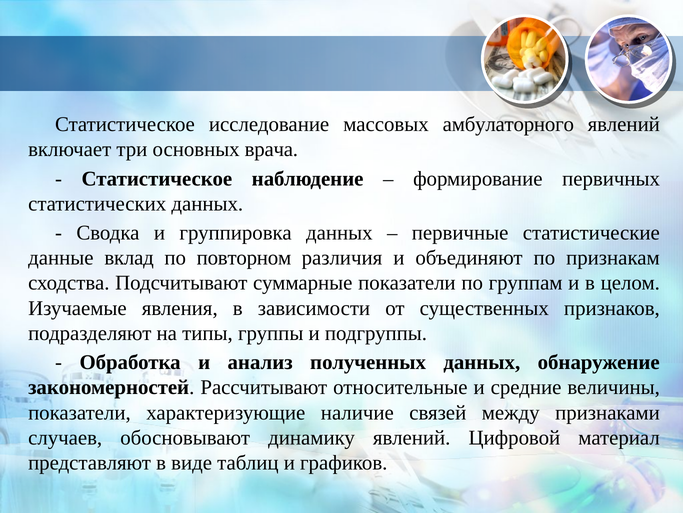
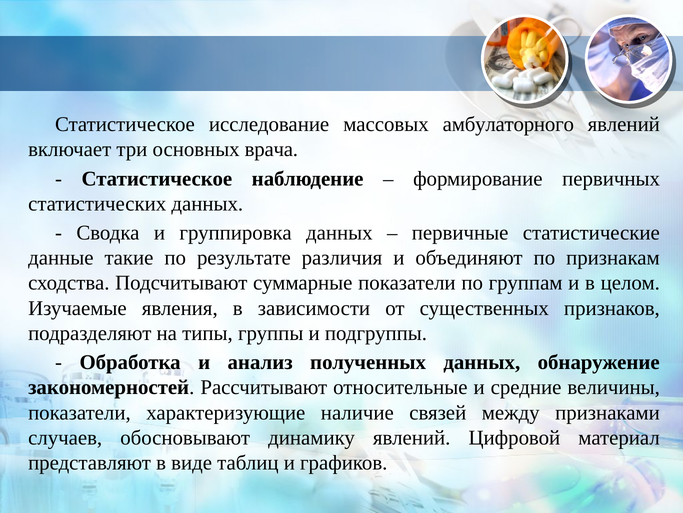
вклад: вклад -> такие (129, 258)
повторном: повторном -> результате (244, 258)
